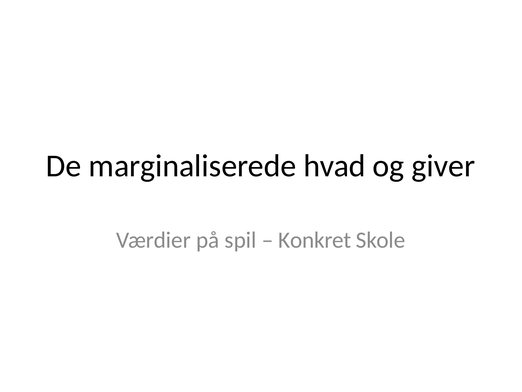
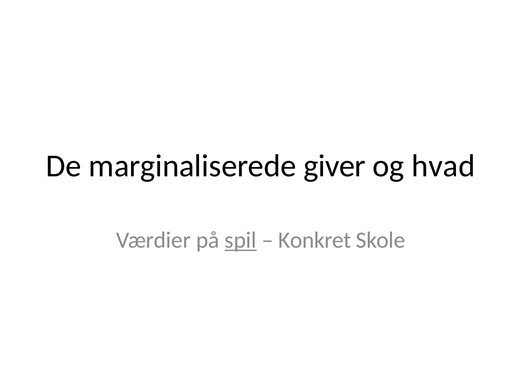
hvad: hvad -> giver (335, 166)
giver: giver -> hvad (443, 166)
spil underline: none -> present (241, 240)
